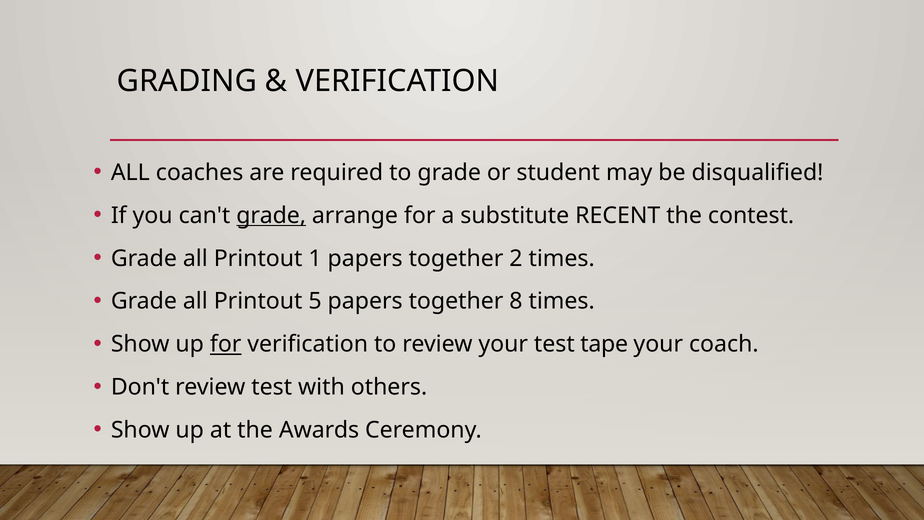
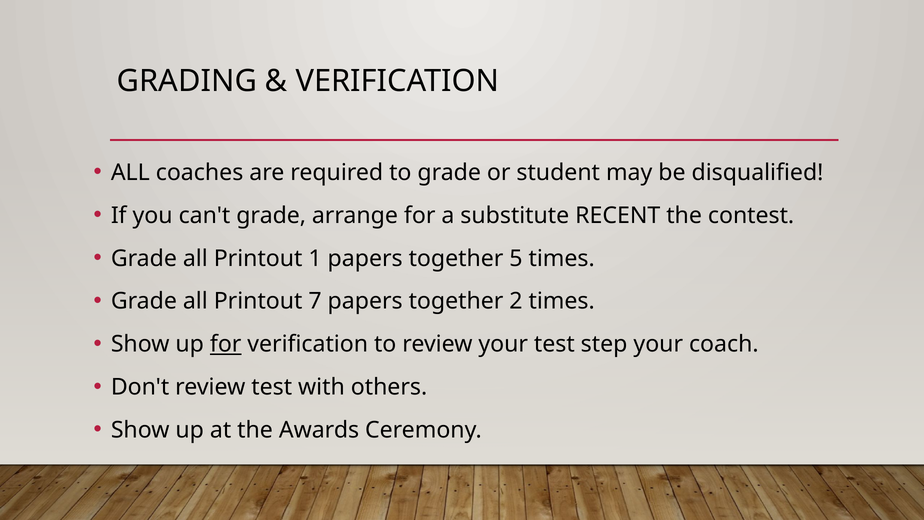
grade underline: present -> none (271, 215)
2: 2 -> 5 (516, 258)
5: 5 -> 7 (315, 301)
8: 8 -> 2 (516, 301)
tape: tape -> step (604, 344)
